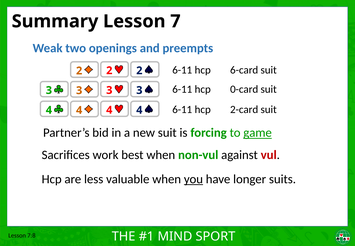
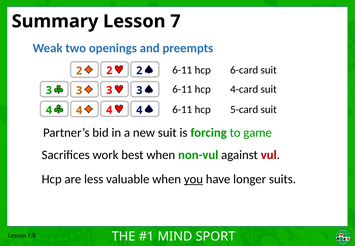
0-card: 0-card -> 4-card (244, 89)
2-card: 2-card -> 5-card (244, 109)
game underline: present -> none (258, 133)
